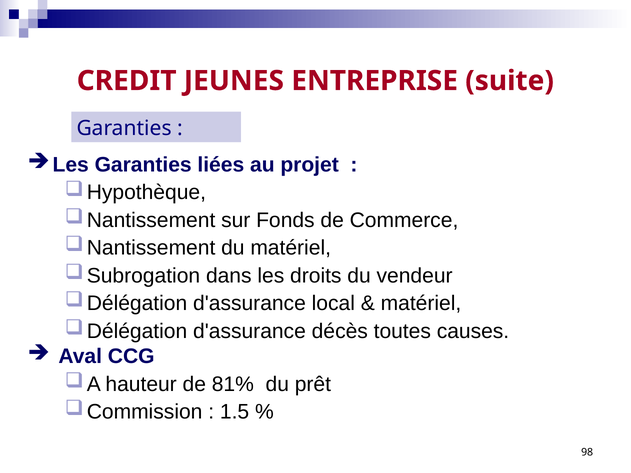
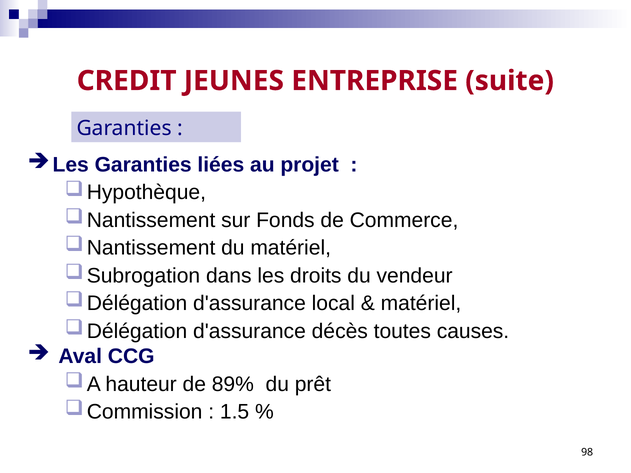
81%: 81% -> 89% (233, 384)
